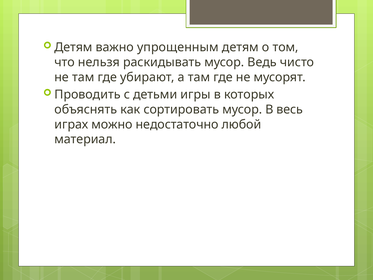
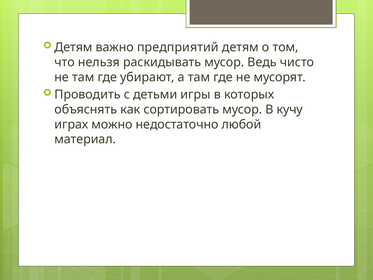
упрощенным: упрощенным -> предприятий (178, 47)
весь: весь -> кучу (290, 109)
